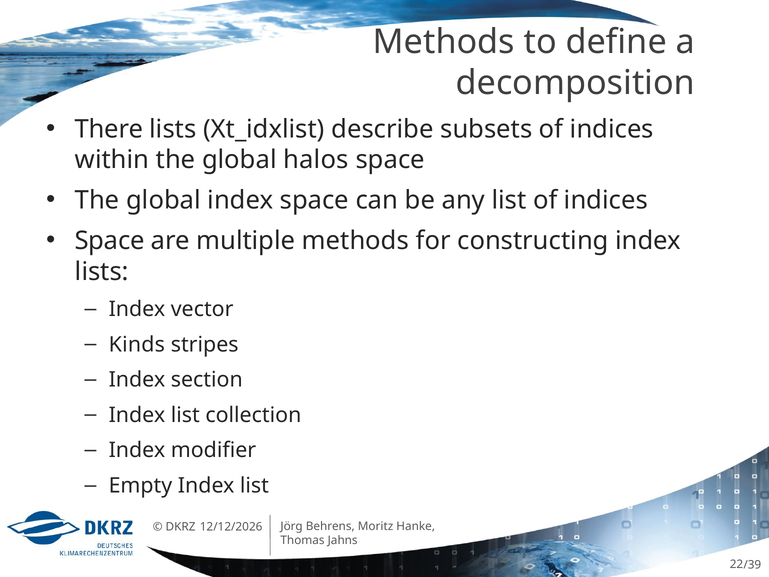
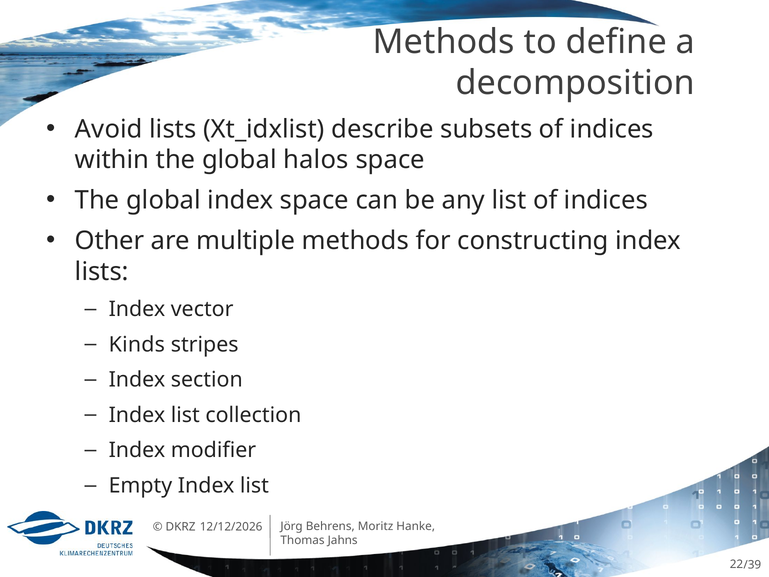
There: There -> Avoid (109, 129)
Space: Space -> Other (110, 241)
